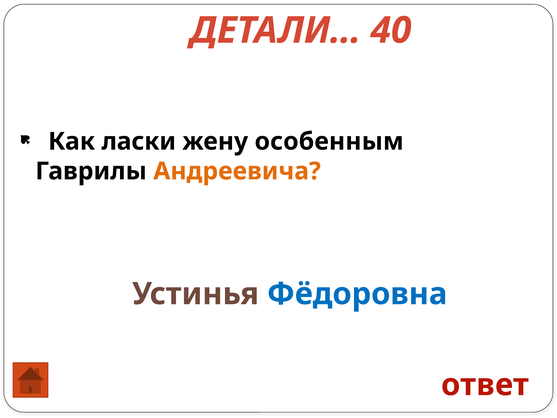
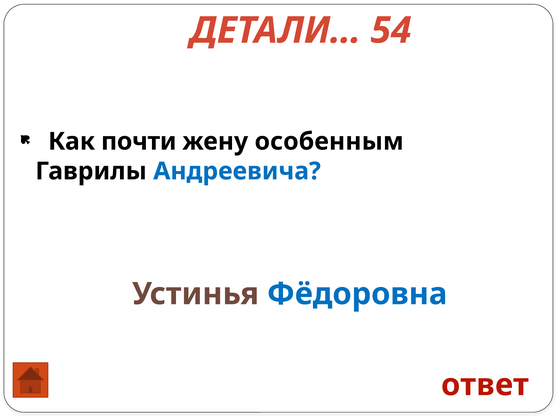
40: 40 -> 54 (391, 30)
ласки: ласки -> почти (139, 141)
Андреевича colour: orange -> blue (237, 171)
